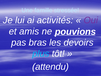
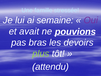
activités: activités -> semaine (55, 20)
amis: amis -> avait (29, 31)
plus colour: light blue -> light green (41, 54)
